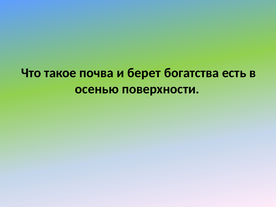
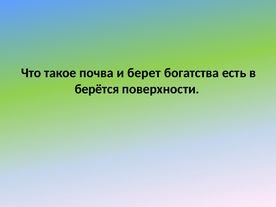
осенью: осенью -> берётся (97, 89)
